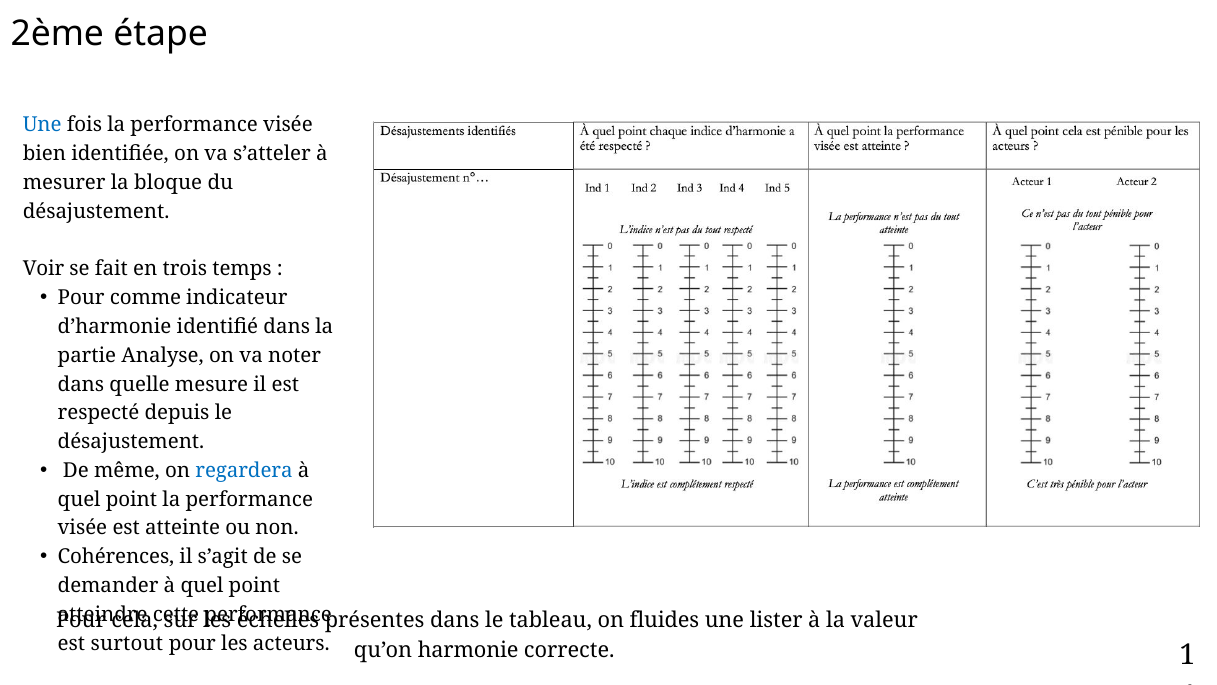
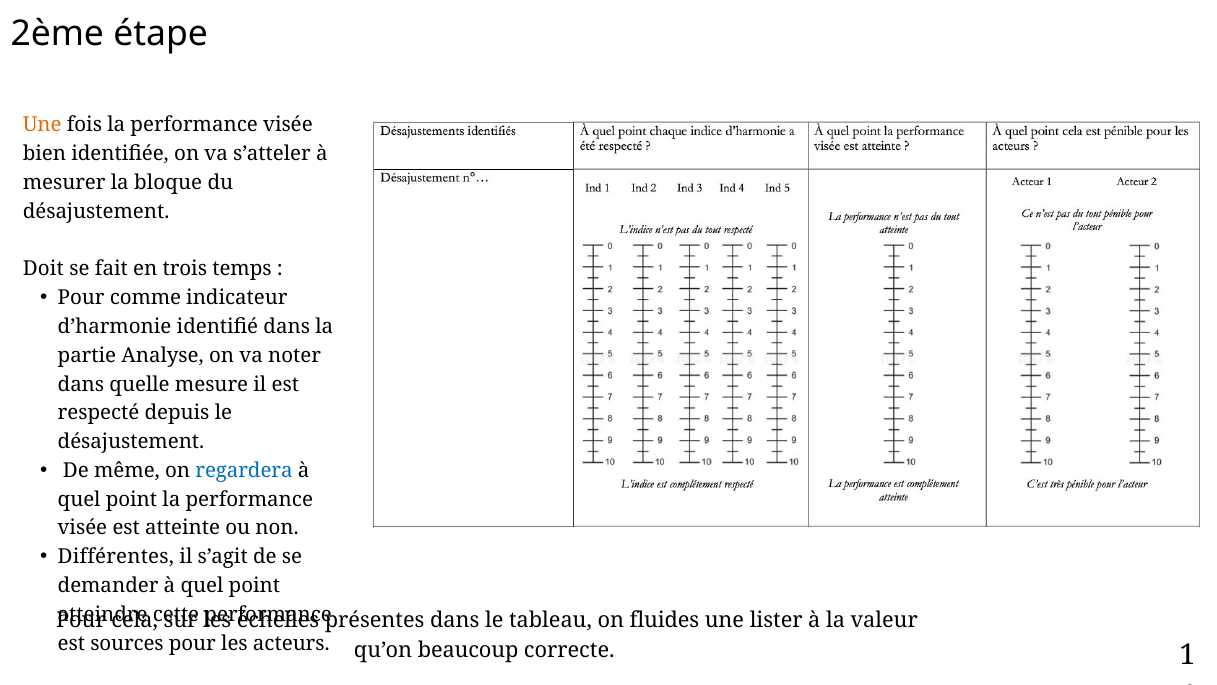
Une colour: blue -> orange (42, 125)
Voir: Voir -> Doit (43, 269)
Cohérences: Cohérences -> Différentes (116, 557)
surtout: surtout -> sources (127, 643)
harmonie: harmonie -> beaucoup (468, 650)
